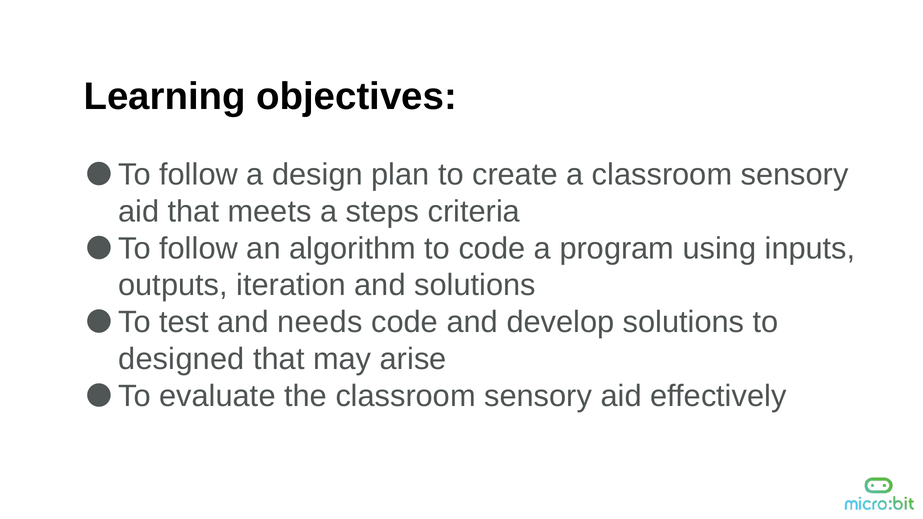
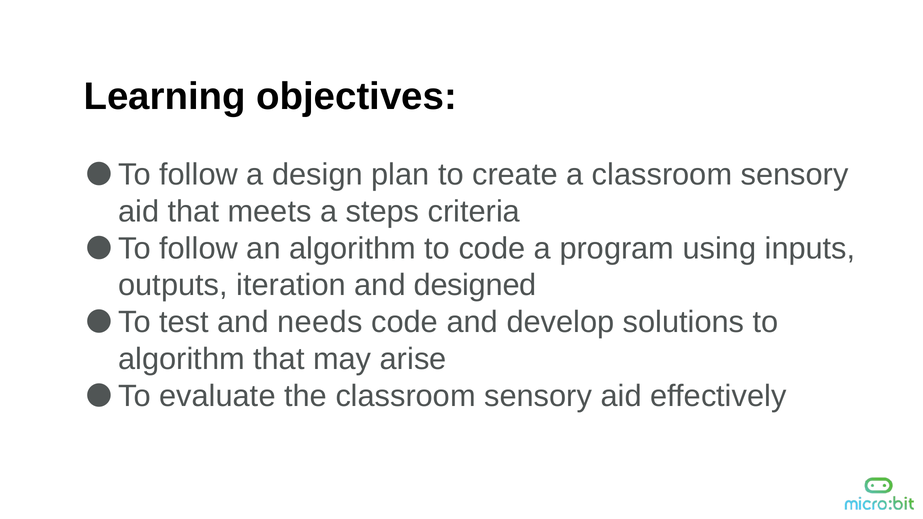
and solutions: solutions -> designed (475, 285)
designed: designed -> algorithm (182, 359)
